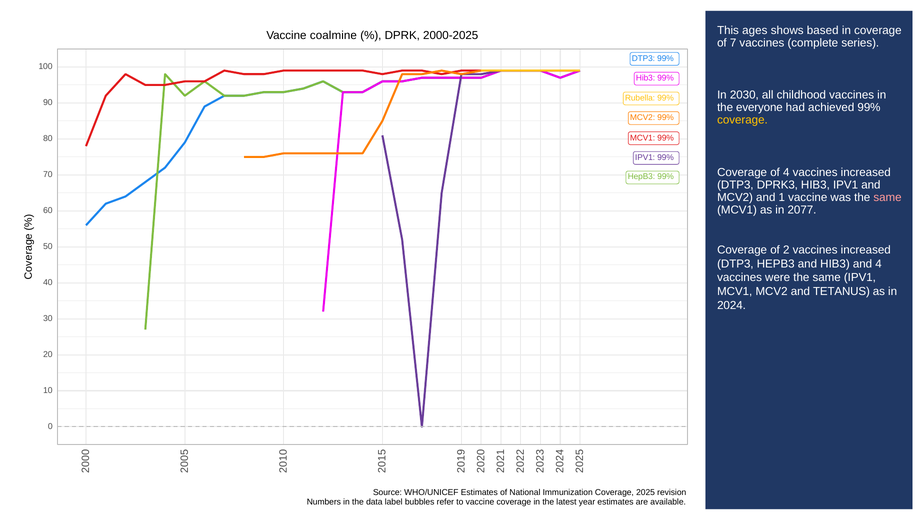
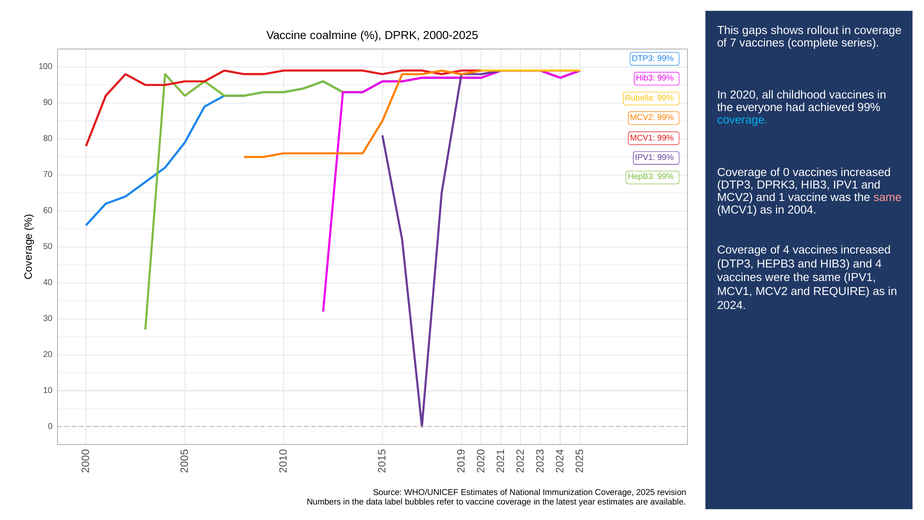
ages: ages -> gaps (755, 30)
based: based -> rollout (823, 30)
2030: 2030 -> 2020 (744, 95)
coverage colour: yellow -> light blue (742, 120)
of 4: 4 -> 0 (786, 172)
2077: 2077 -> 2004 (802, 210)
of 2: 2 -> 4 (786, 250)
TETANUS: TETANUS -> REQUIRE (841, 291)
